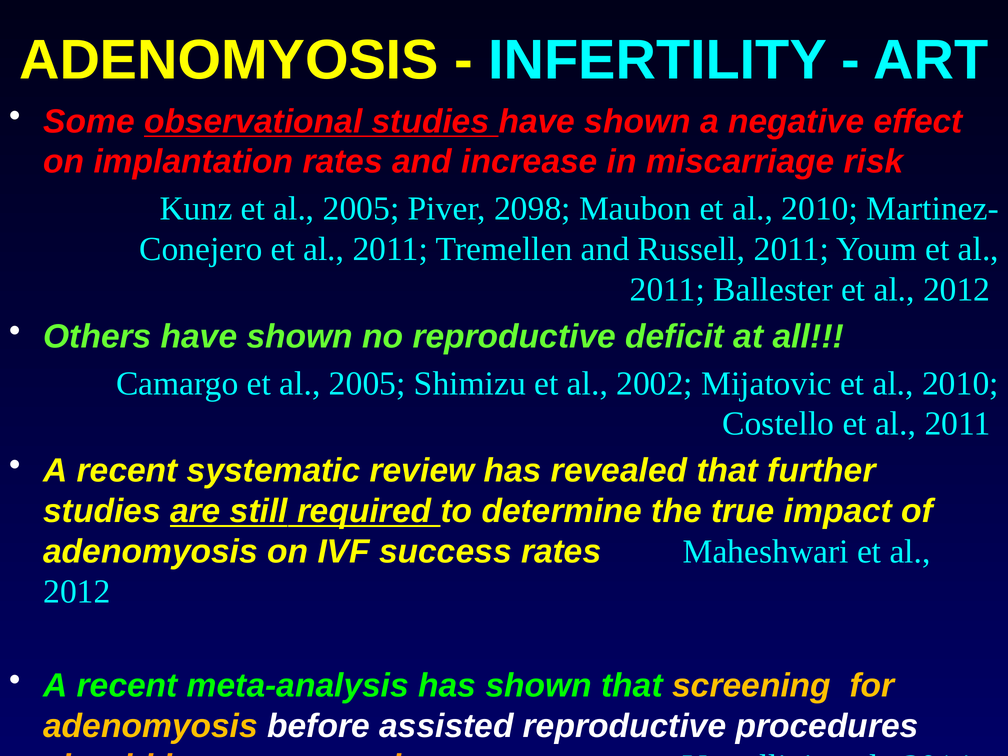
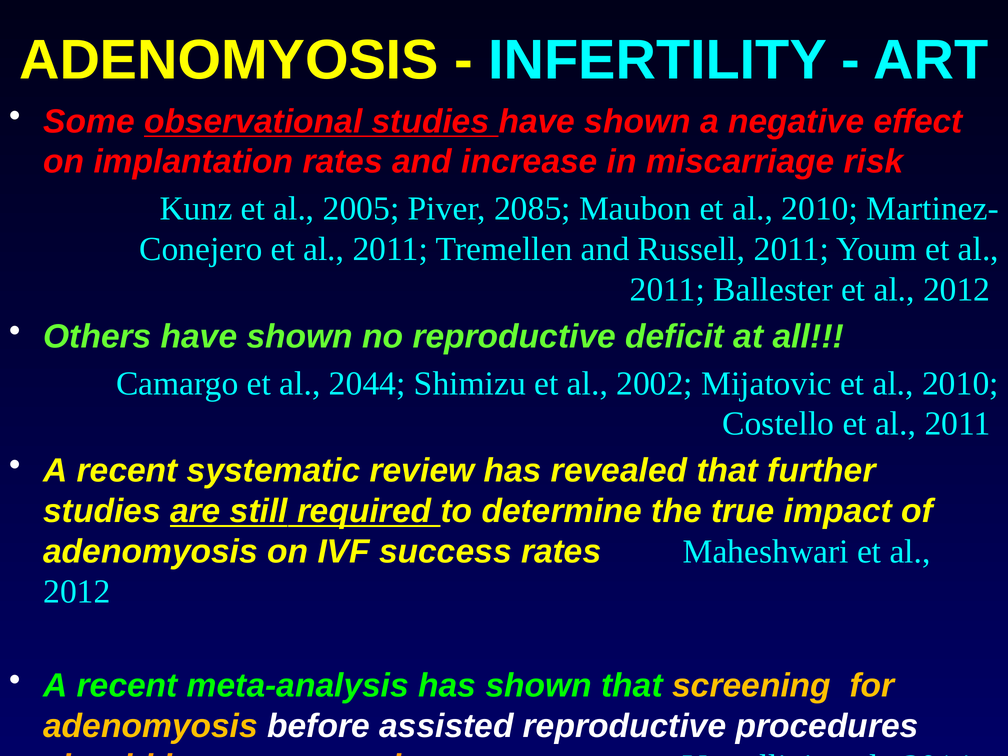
2098: 2098 -> 2085 (532, 209)
Camargo et al 2005: 2005 -> 2044 (367, 383)
